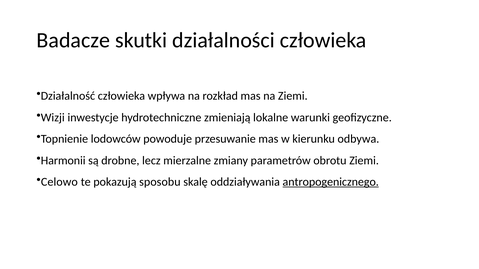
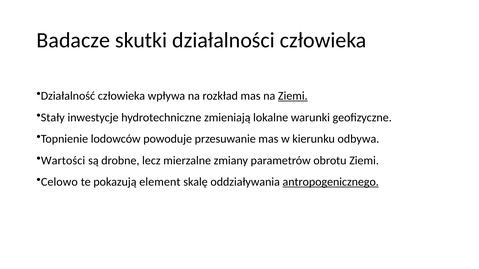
Ziemi underline: none -> present (293, 96)
Wizji: Wizji -> Stały (53, 118)
Harmonii: Harmonii -> Wartości (63, 161)
sposobu: sposobu -> element (160, 182)
